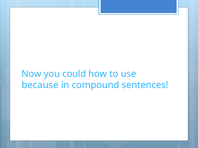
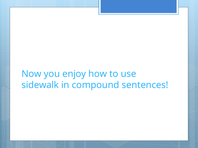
could: could -> enjoy (74, 74)
because: because -> sidewalk (40, 85)
